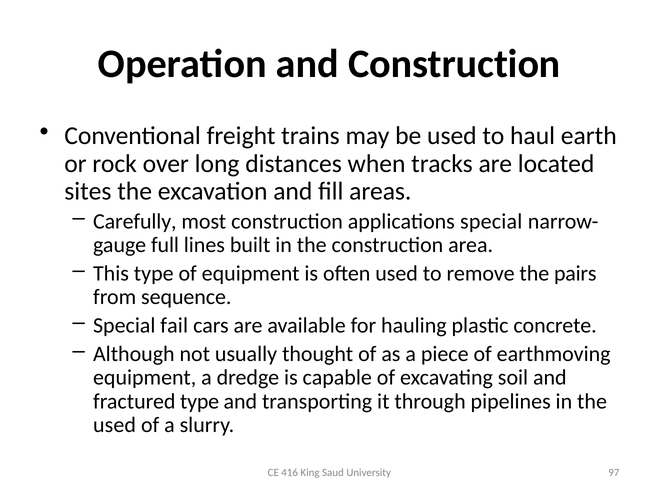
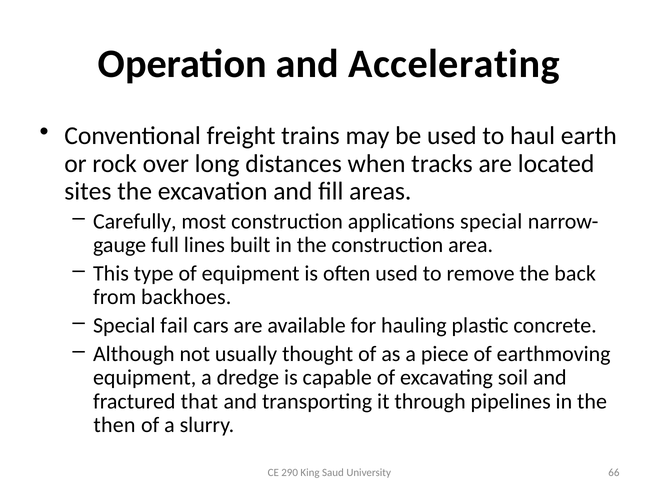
and Construction: Construction -> Accelerating (454, 64)
pairs: pairs -> back (575, 273)
sequence: sequence -> backhoes (186, 297)
fractured type: type -> that (199, 401)
used: used -> then (114, 425)
416: 416 -> 290 (290, 472)
97: 97 -> 66 (614, 472)
